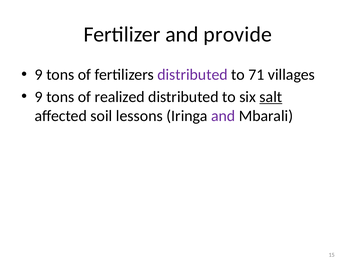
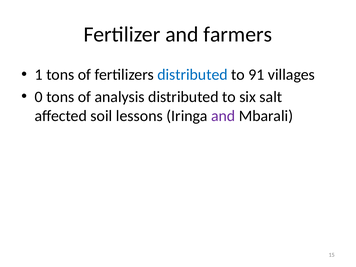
provide: provide -> farmers (238, 34)
9: 9 -> 1 (39, 75)
distributed colour: purple -> blue (192, 75)
71: 71 -> 91 (256, 75)
9: 9 -> 0 (39, 97)
realized: realized -> analysis (120, 97)
salt underline: present -> none (271, 97)
